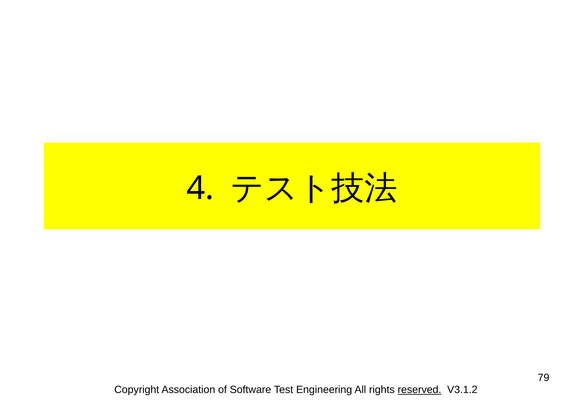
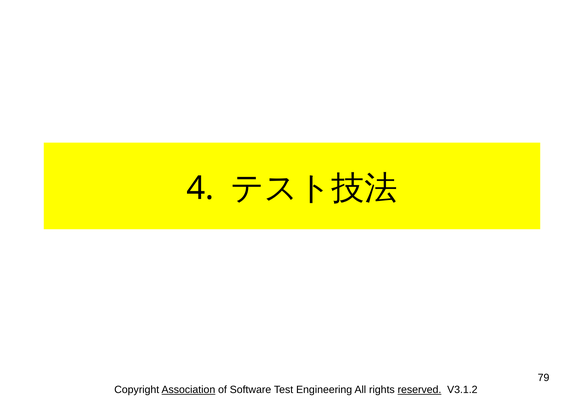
Association underline: none -> present (188, 390)
